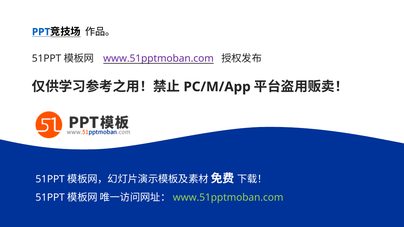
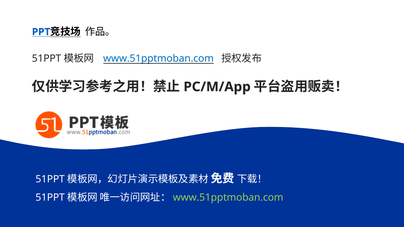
www.51pptmoban.com colour: purple -> blue (158, 59)
